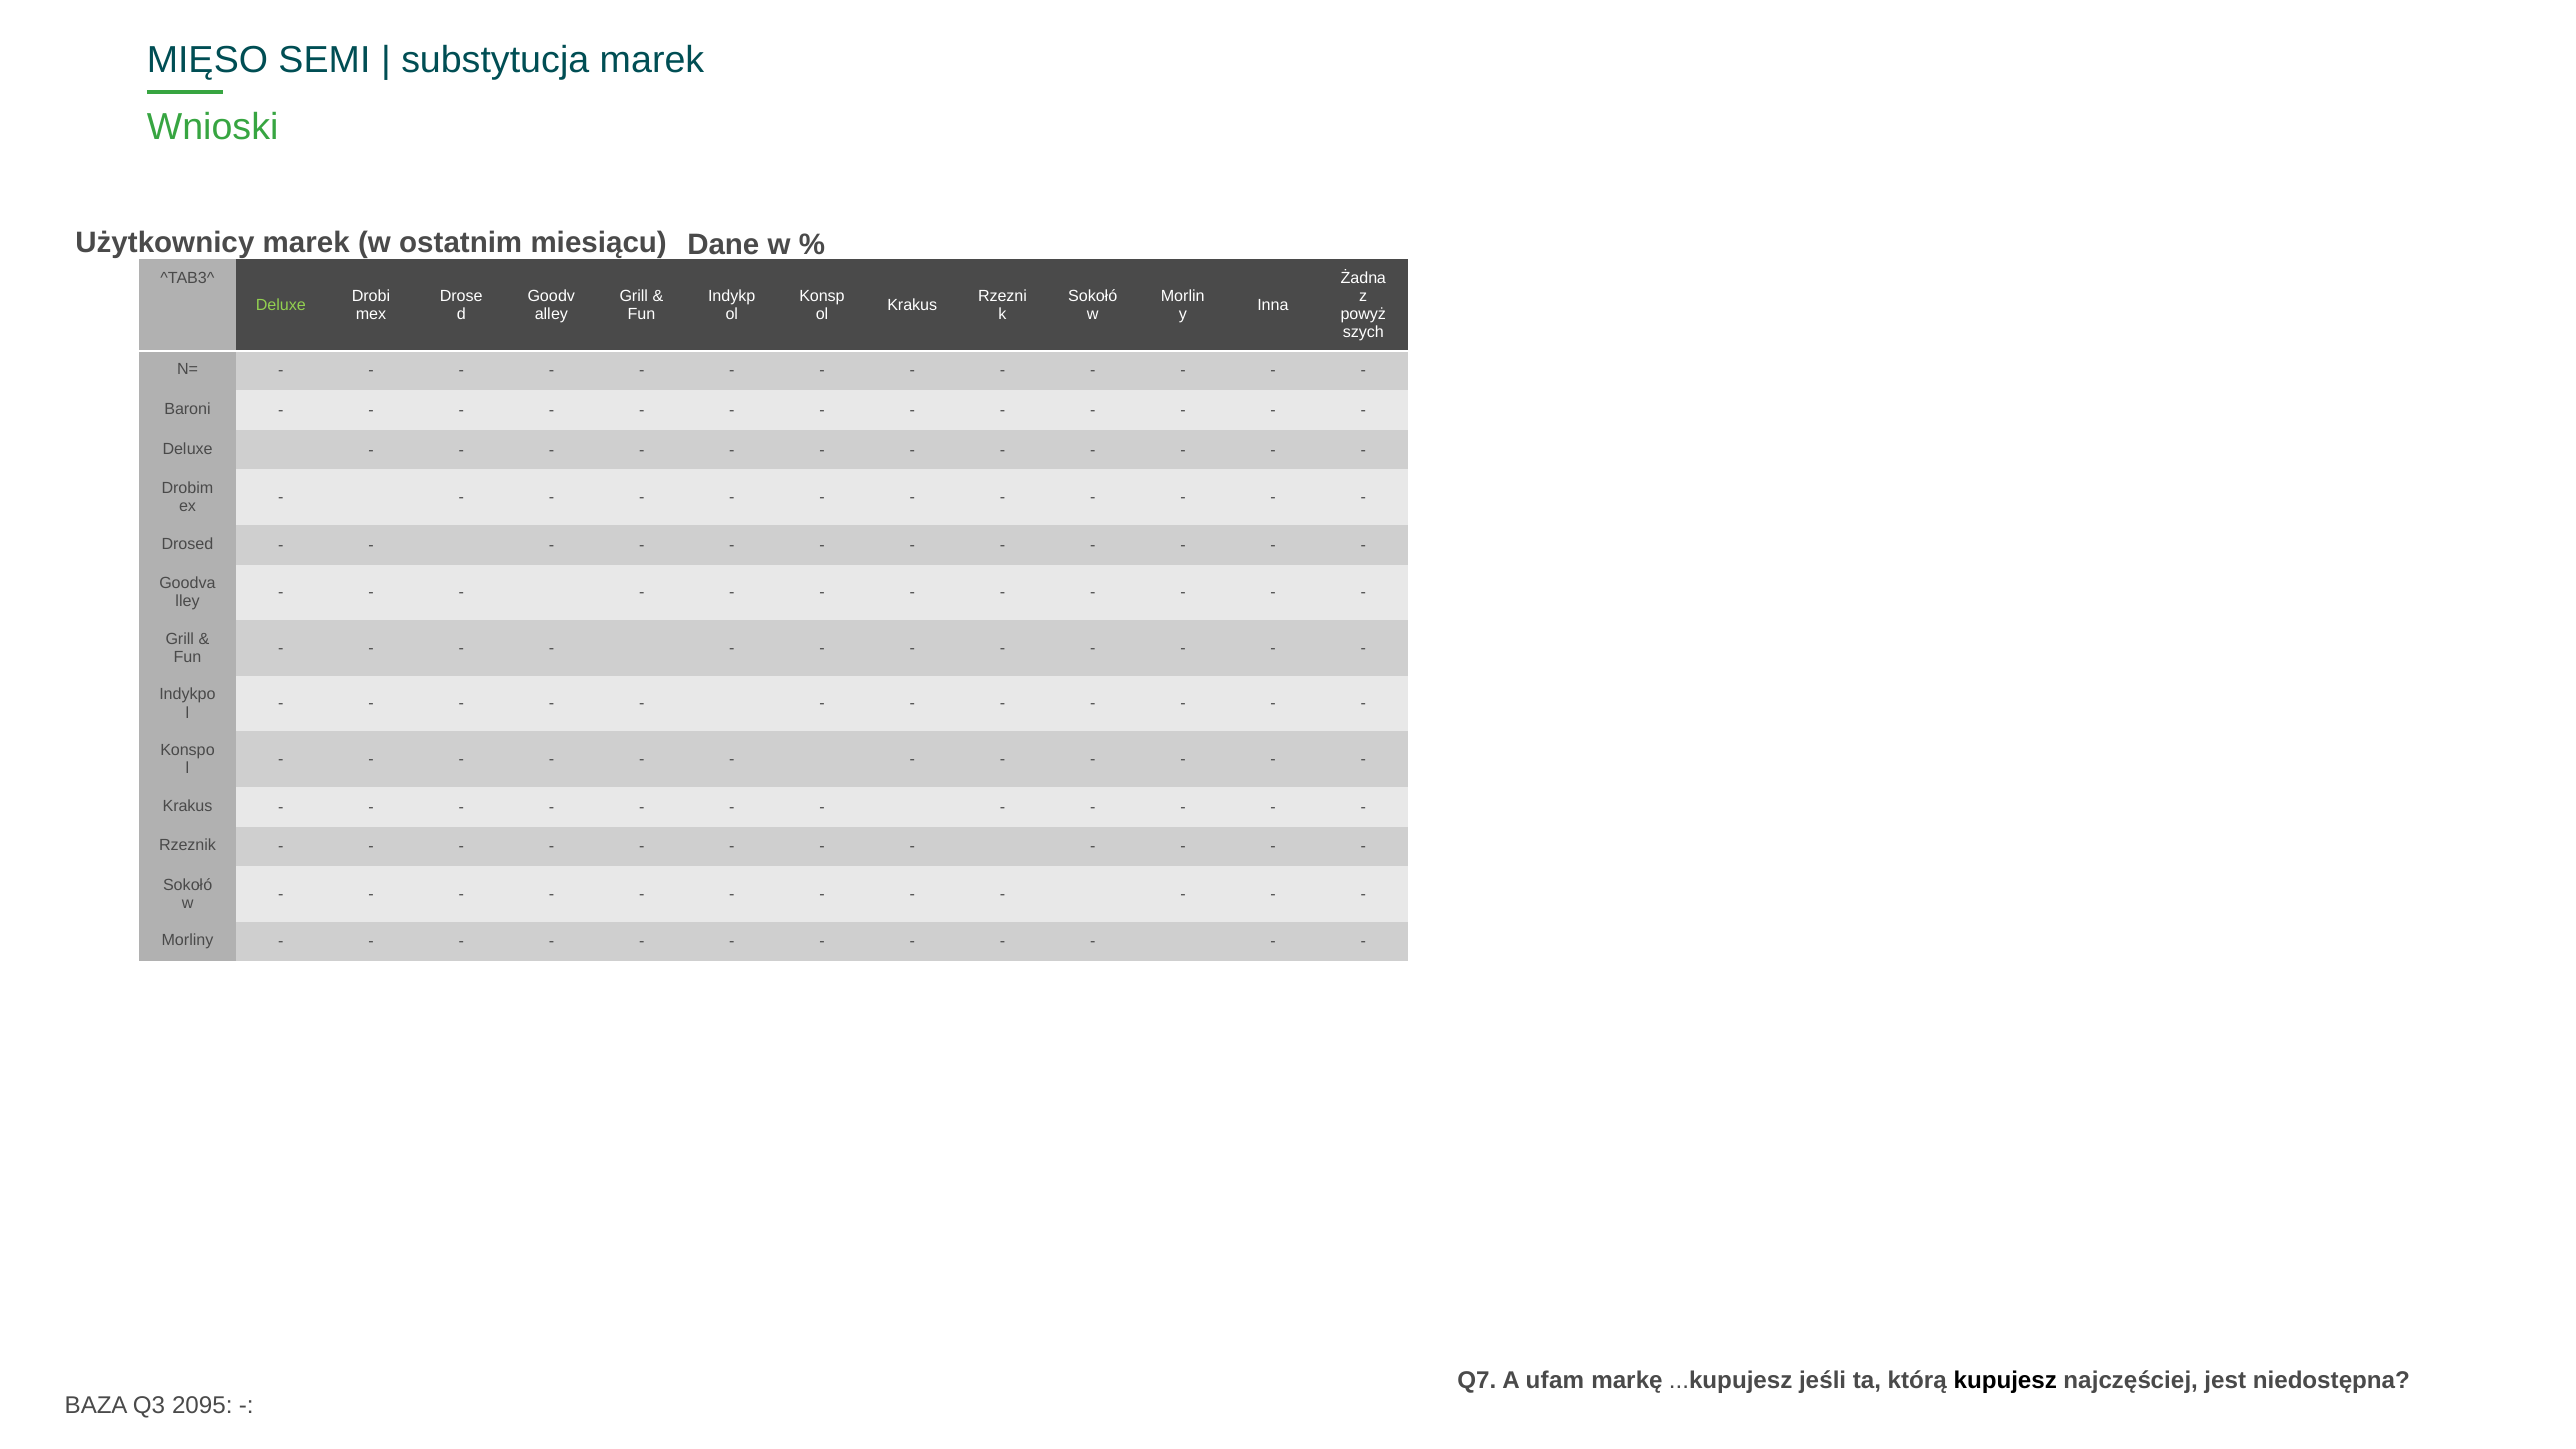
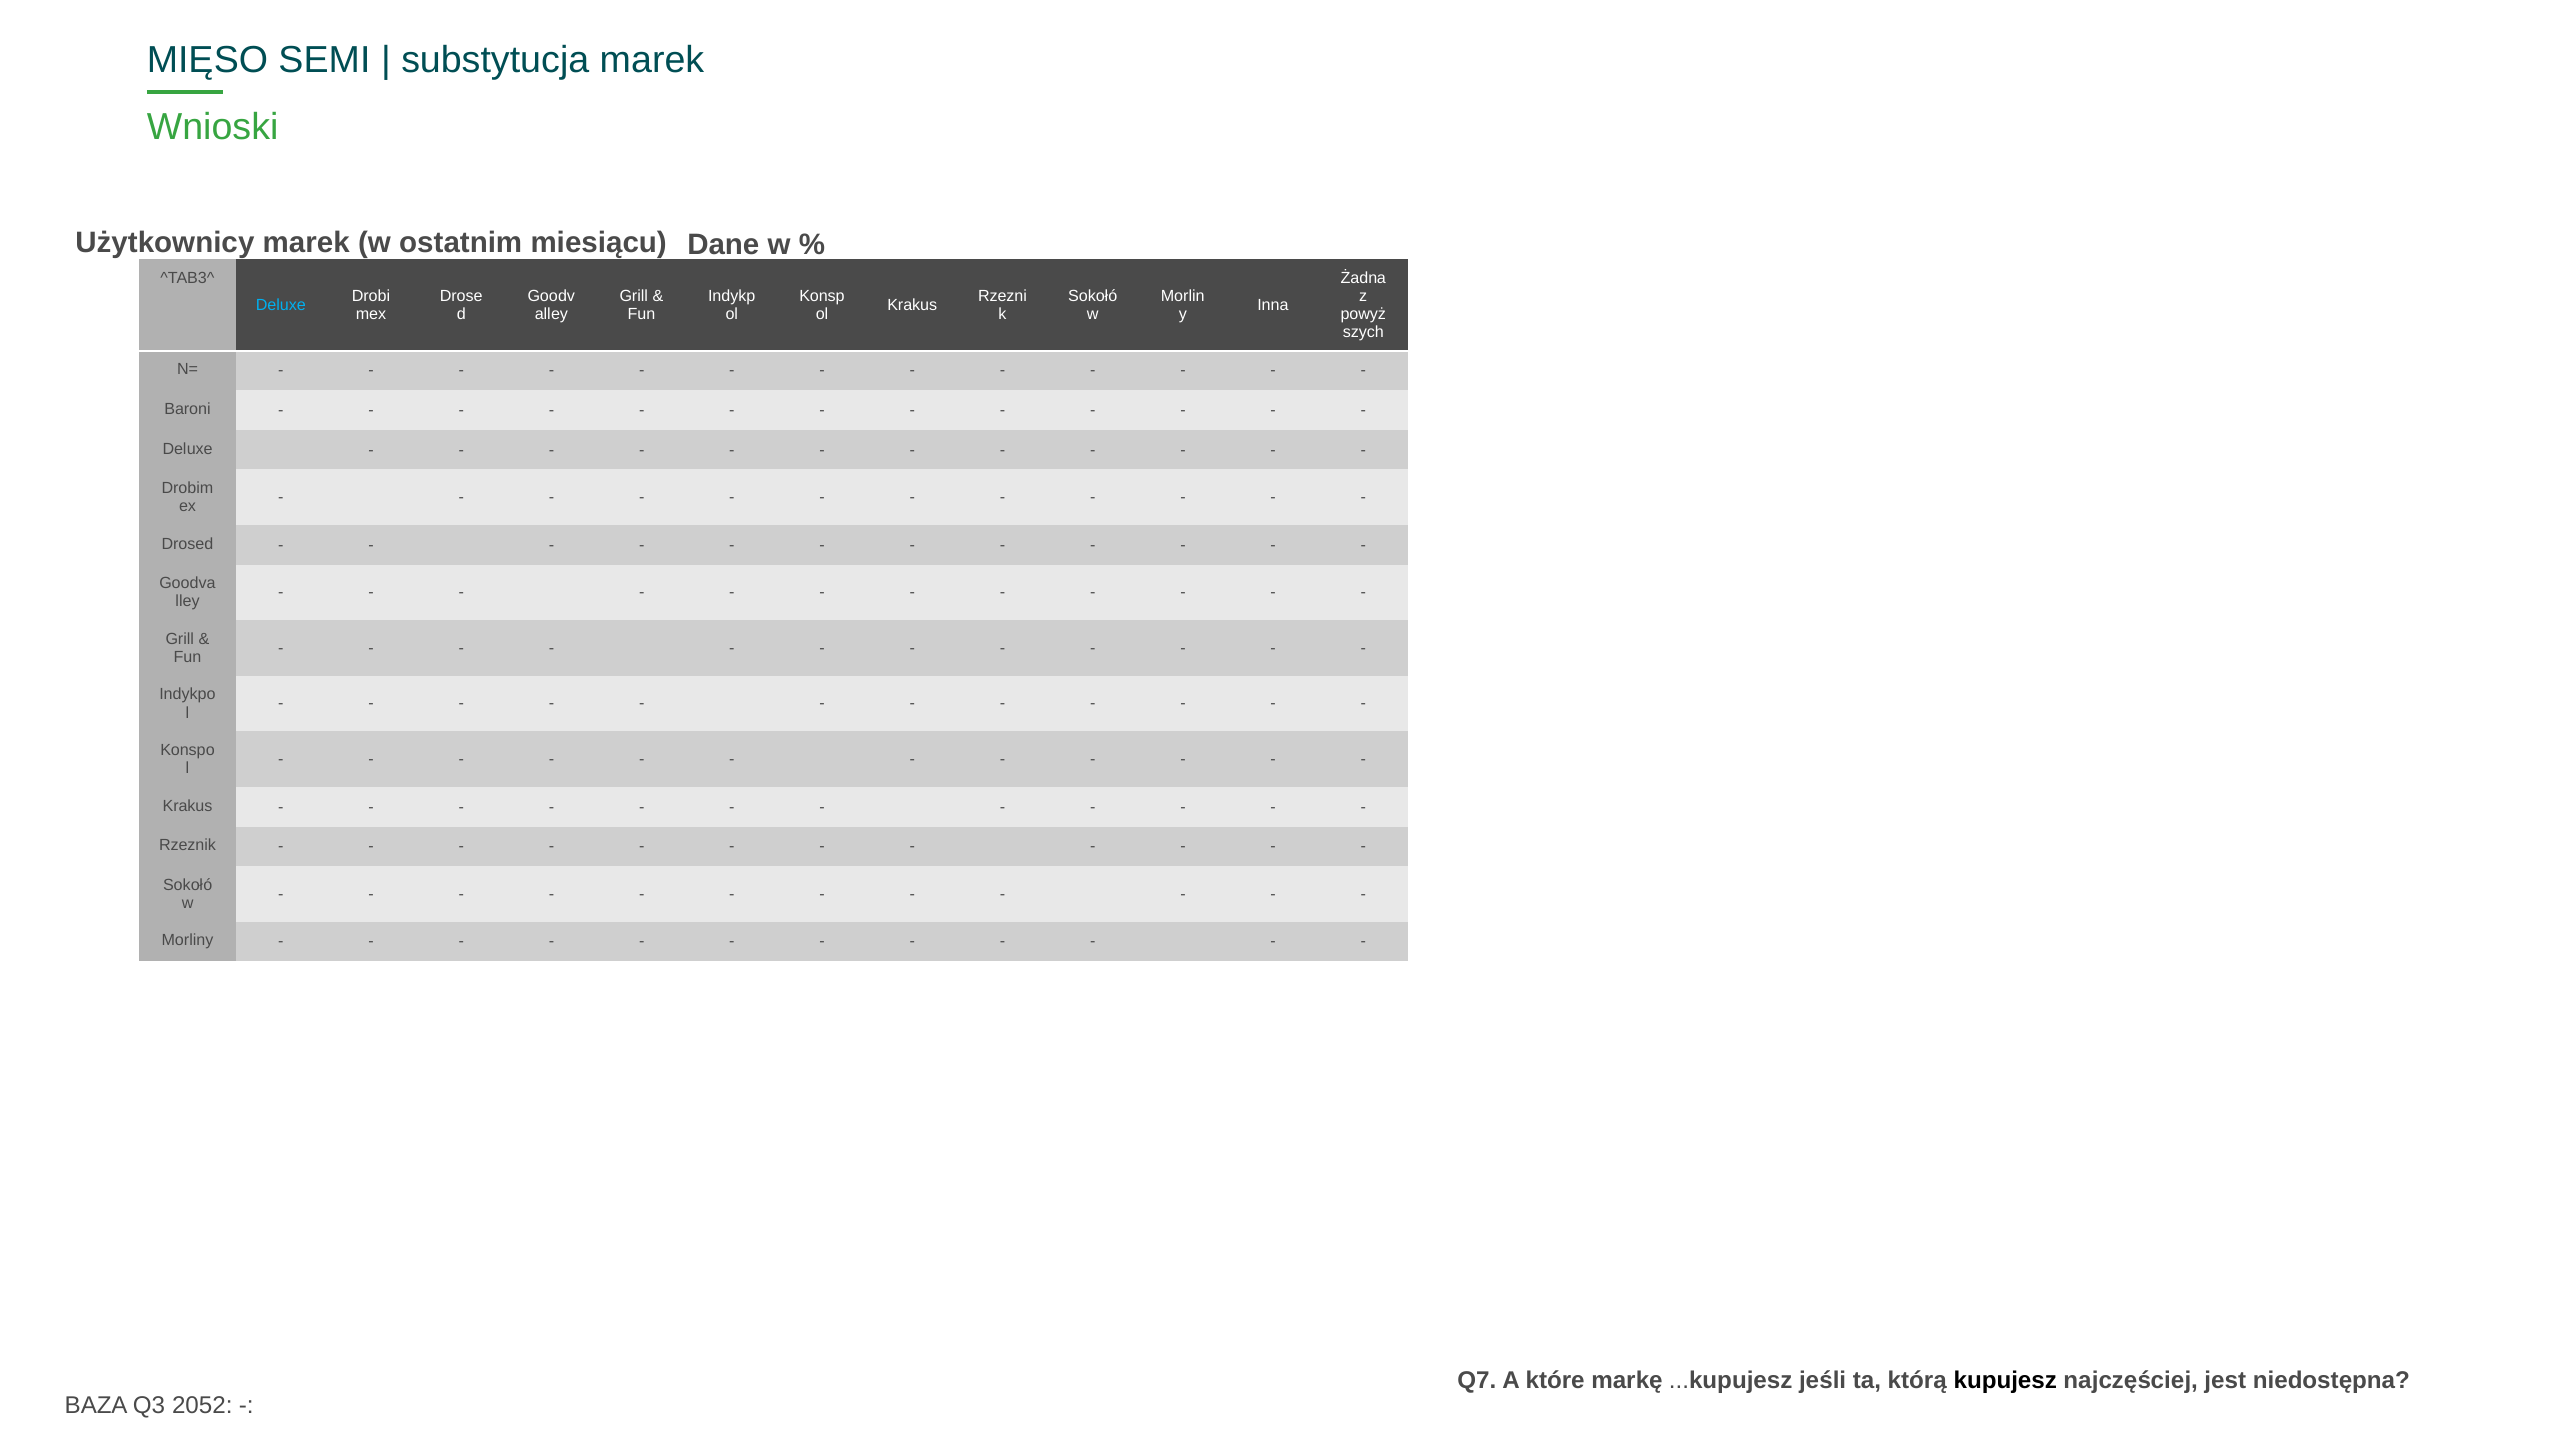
Deluxe colour: light green -> light blue (281, 305)
ufam: ufam -> które (1555, 1381)
2095: 2095 -> 2052 (202, 1406)
